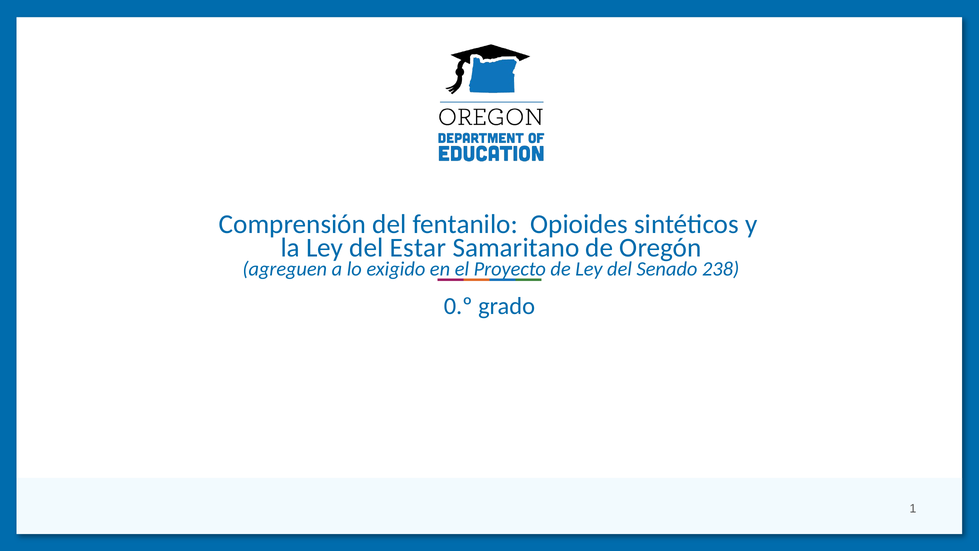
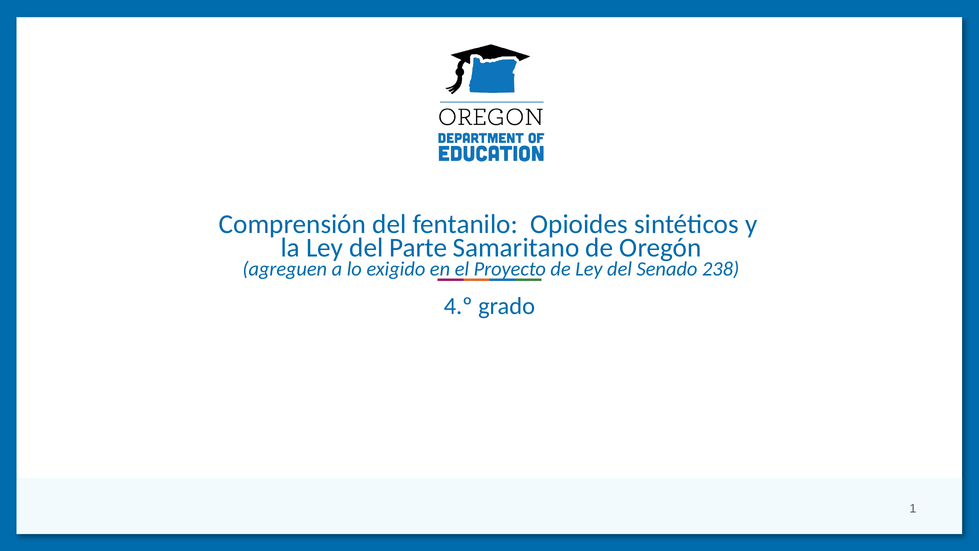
Estar: Estar -> Parte (418, 248)
0.º: 0.º -> 4.º (458, 306)
